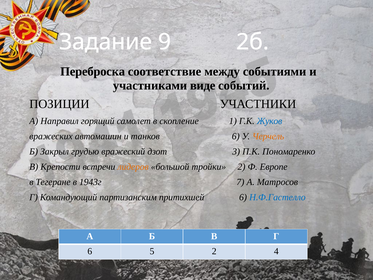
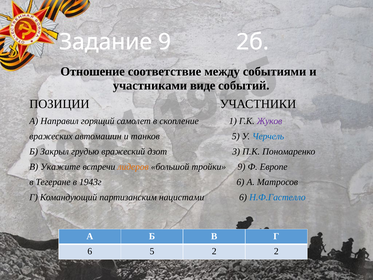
Переброска: Переброска -> Отношение (93, 71)
Жуков colour: blue -> purple (269, 121)
танков 6: 6 -> 5 (236, 136)
Черчель colour: orange -> blue (268, 136)
Крепости: Крепости -> Укажите (60, 167)
тройки 2: 2 -> 9 (241, 167)
1943г 7: 7 -> 6 (240, 182)
притихшей: притихшей -> нацистами (182, 197)
2 4: 4 -> 2 (276, 251)
